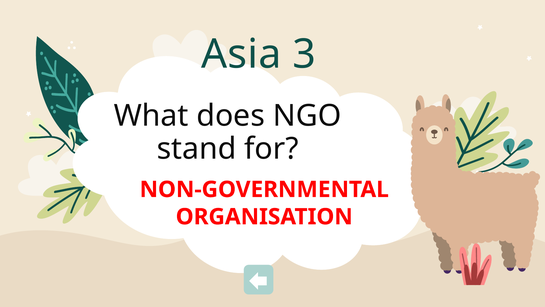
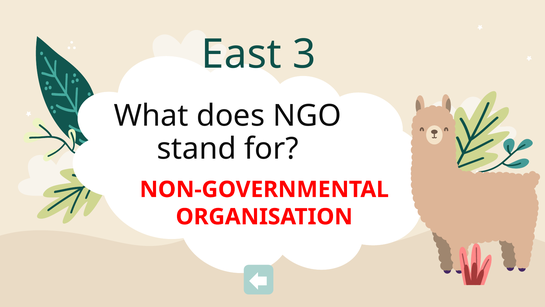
Asia: Asia -> East (241, 54)
